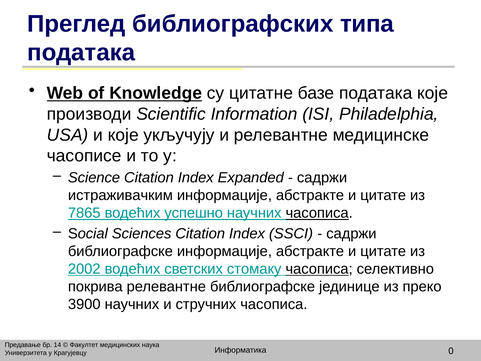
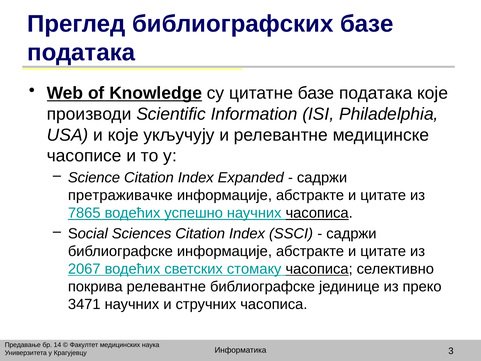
библиографских типа: типа -> базе (367, 24)
истраживачким: истраживачким -> претраживачке (120, 195)
2002: 2002 -> 2067 (84, 269)
3900: 3900 -> 3471 (84, 304)
0: 0 -> 3 (451, 351)
